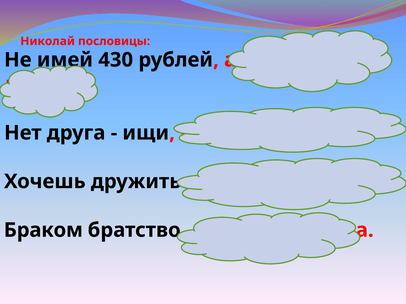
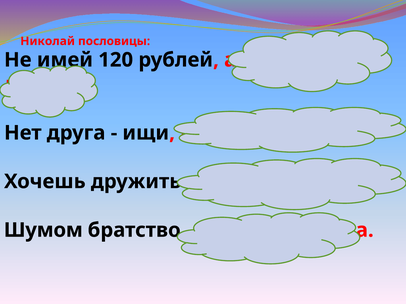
430: 430 -> 120 (116, 60)
Браком: Браком -> Шумом (43, 230)
